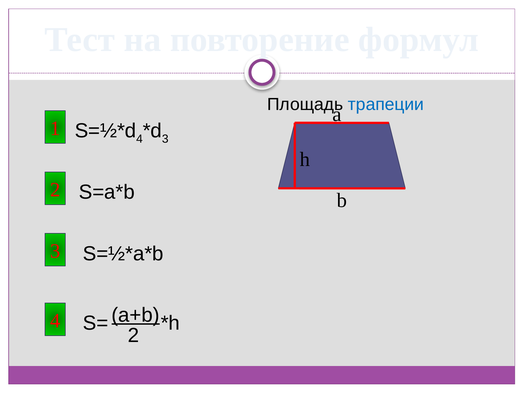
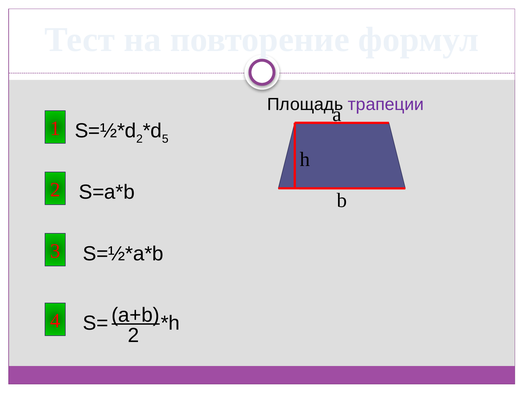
трапеции colour: blue -> purple (386, 104)
4: 4 -> 2 (140, 139)
3: 3 -> 5 (165, 139)
